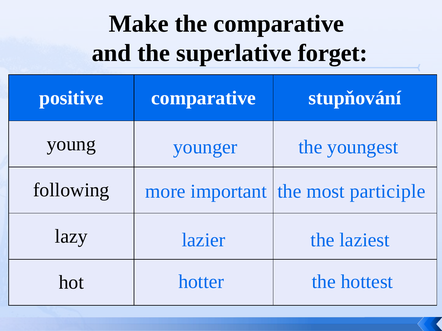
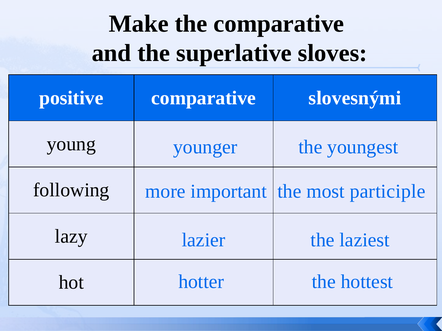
forget: forget -> sloves (333, 53)
stupňování: stupňování -> slovesnými (355, 98)
